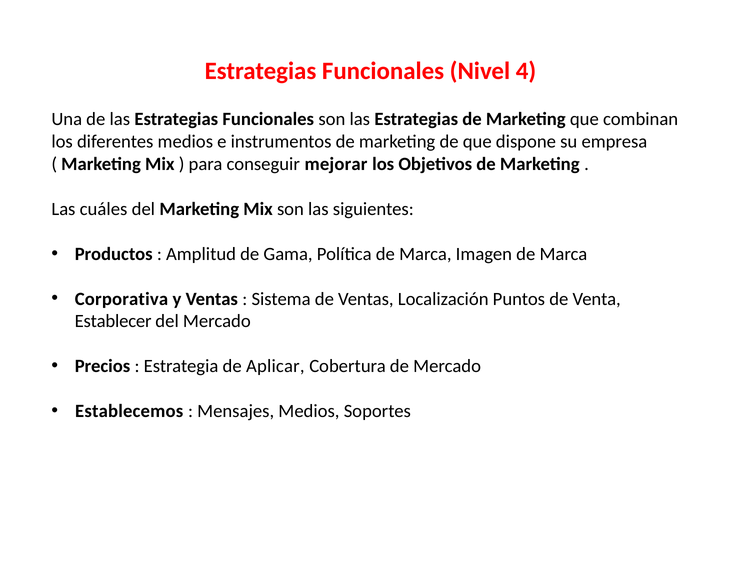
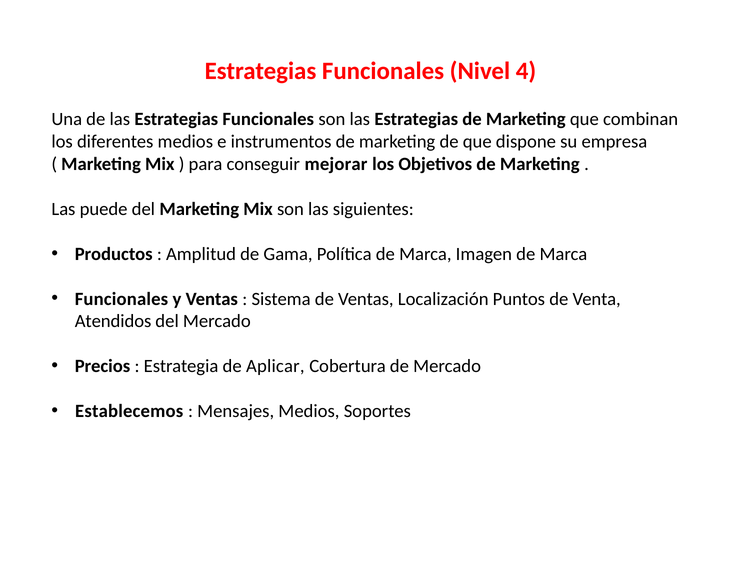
cuáles: cuáles -> puede (104, 209)
Corporativa: Corporativa -> Funcionales (121, 298)
Establecer: Establecer -> Atendidos (113, 321)
